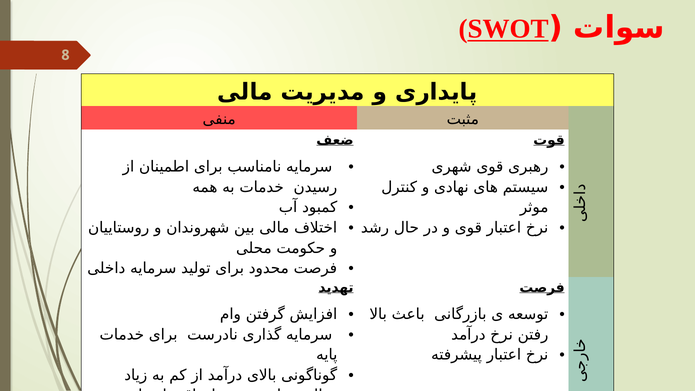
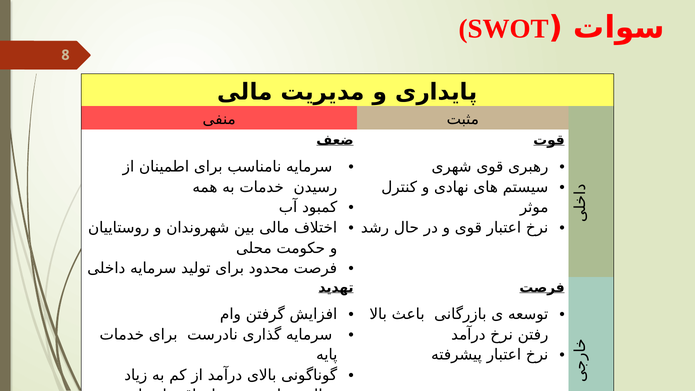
SWOT underline: present -> none (508, 29)
